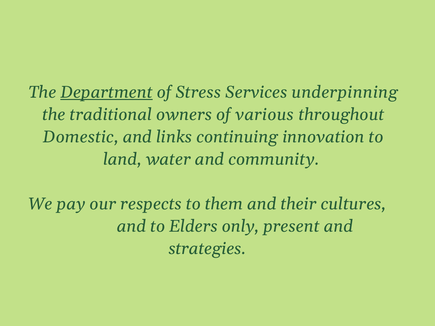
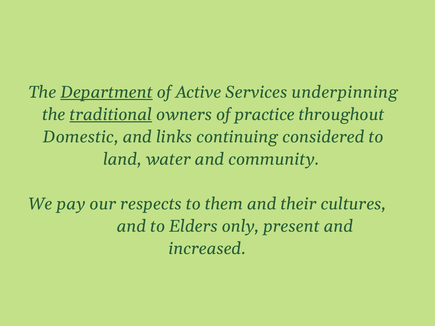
Stress: Stress -> Active (198, 92)
traditional underline: none -> present (111, 115)
various: various -> practice (265, 115)
innovation: innovation -> considered (323, 137)
strategies: strategies -> increased (207, 249)
